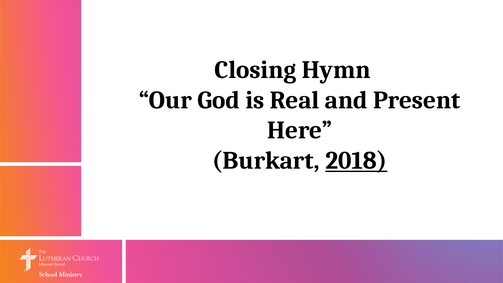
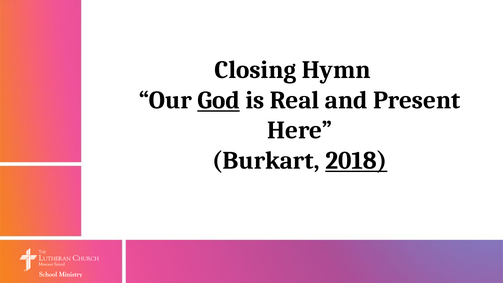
God underline: none -> present (219, 100)
